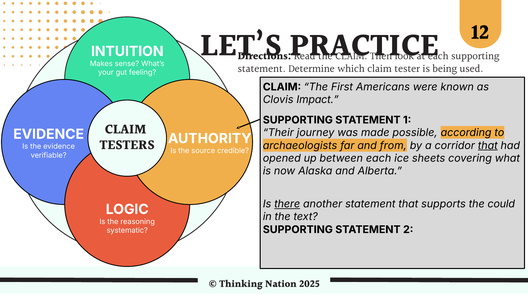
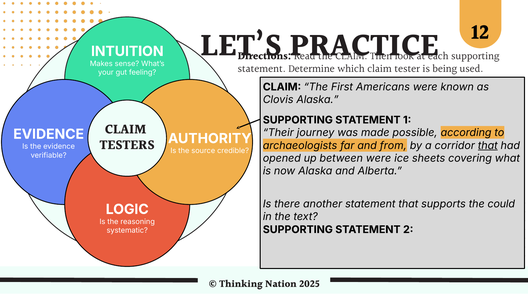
Clovis Impact: Impact -> Alaska (318, 100)
between each: each -> were (379, 158)
there underline: present -> none (287, 204)
